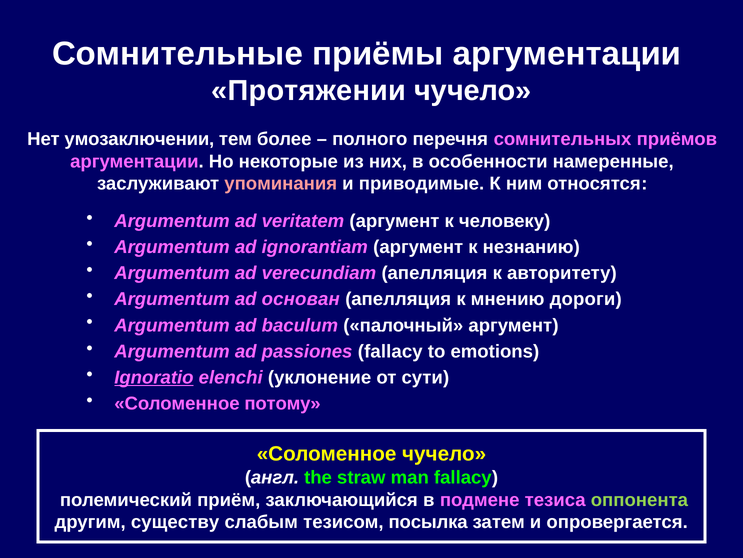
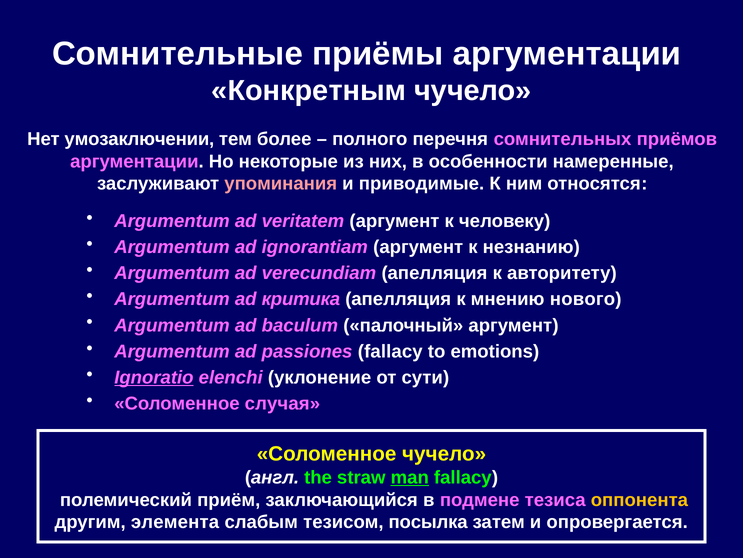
Протяжении: Протяжении -> Конкретным (309, 91)
основан: основан -> критика (301, 299)
дороги: дороги -> нового (586, 299)
потому: потому -> случая (282, 403)
man underline: none -> present (410, 477)
оппонента colour: light green -> yellow (639, 499)
существу: существу -> элемента (175, 522)
